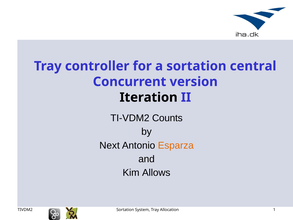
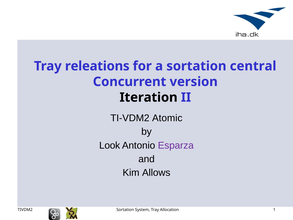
controller: controller -> releations (97, 66)
Counts: Counts -> Atomic (167, 118)
Next: Next -> Look (110, 145)
Esparza colour: orange -> purple (176, 145)
